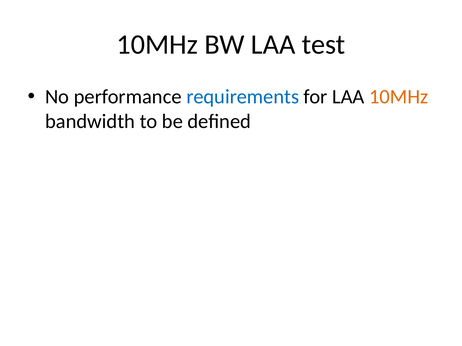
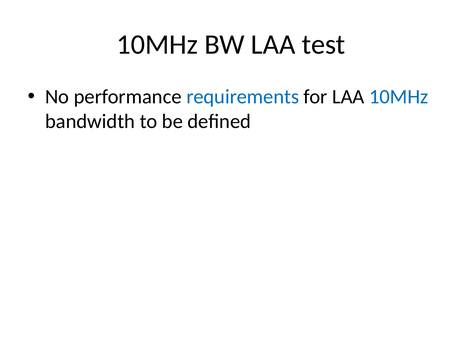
10MHz colour: orange -> blue (399, 97)
